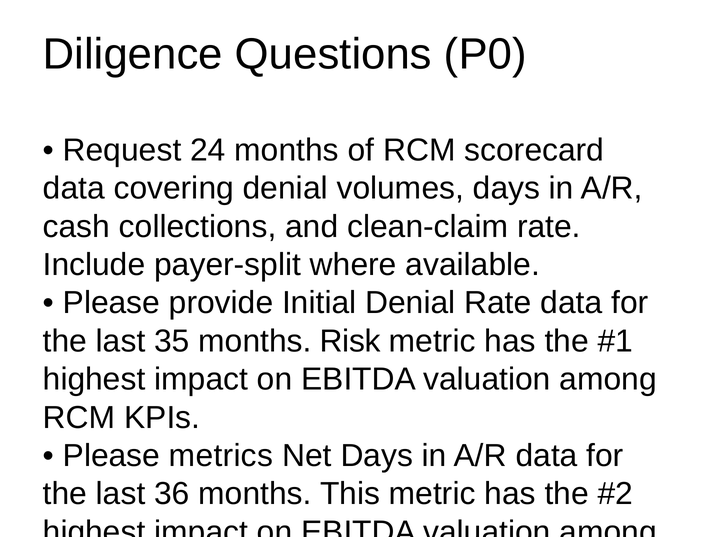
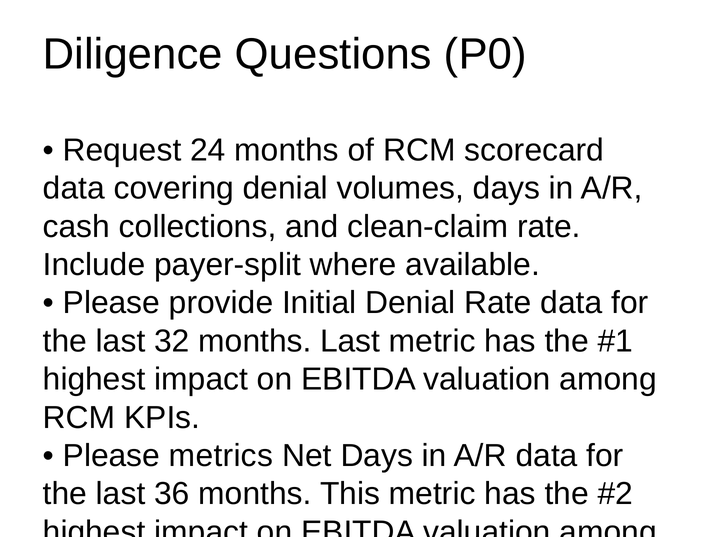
35: 35 -> 32 (172, 341)
months Risk: Risk -> Last (350, 341)
